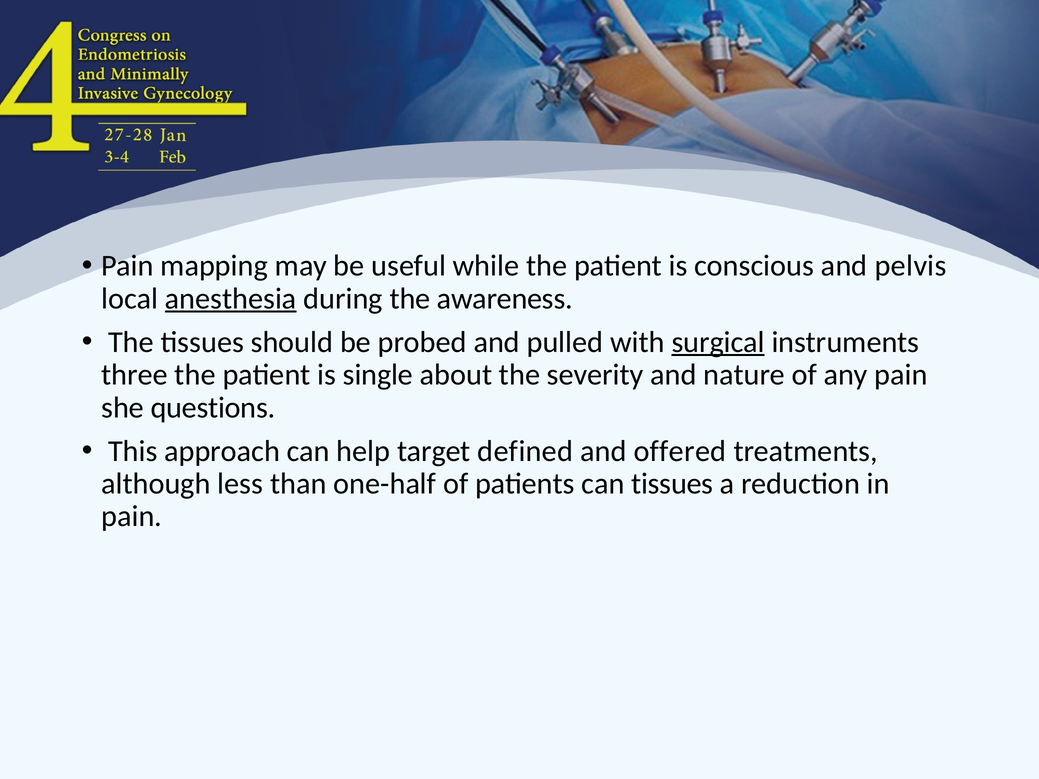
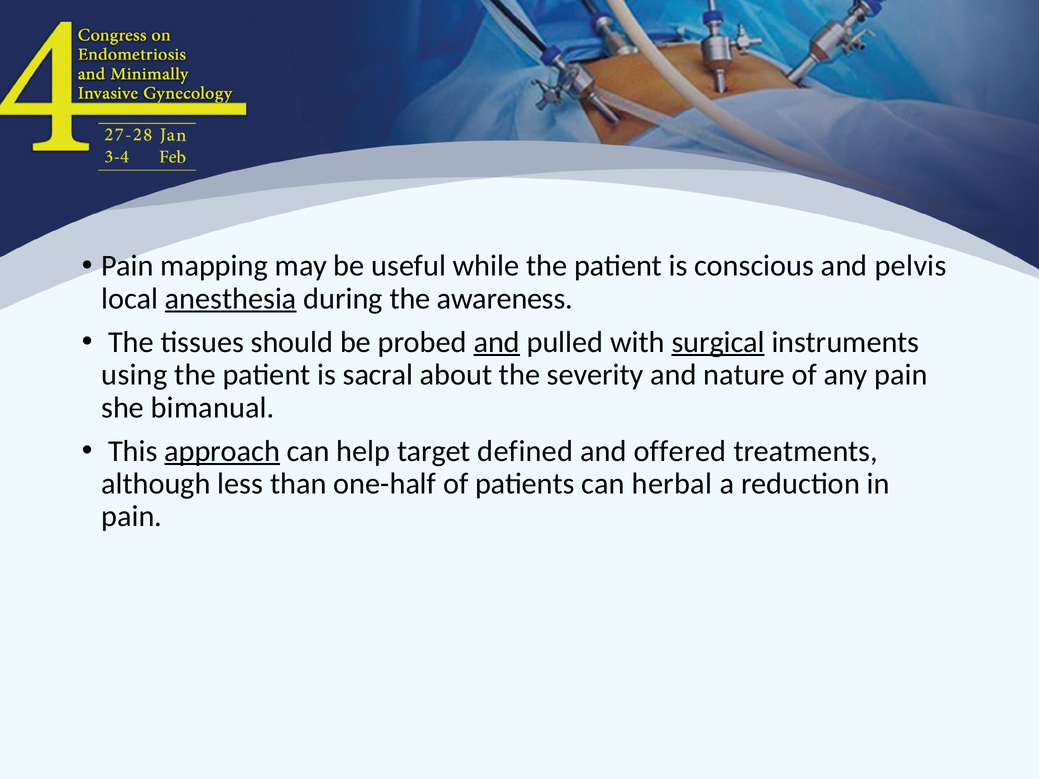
and underline: none -> present (497, 342)
three: three -> using (134, 375)
single: single -> sacral (378, 375)
questions: questions -> bimanual (213, 408)
approach underline: none -> present (222, 451)
can tissues: tissues -> herbal (672, 484)
